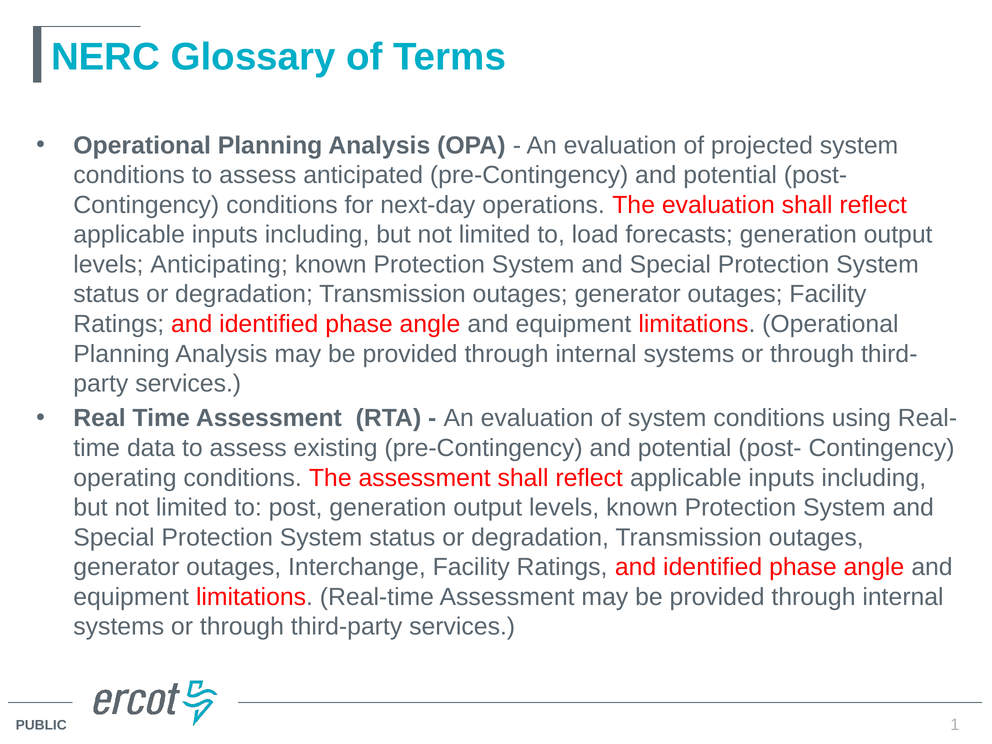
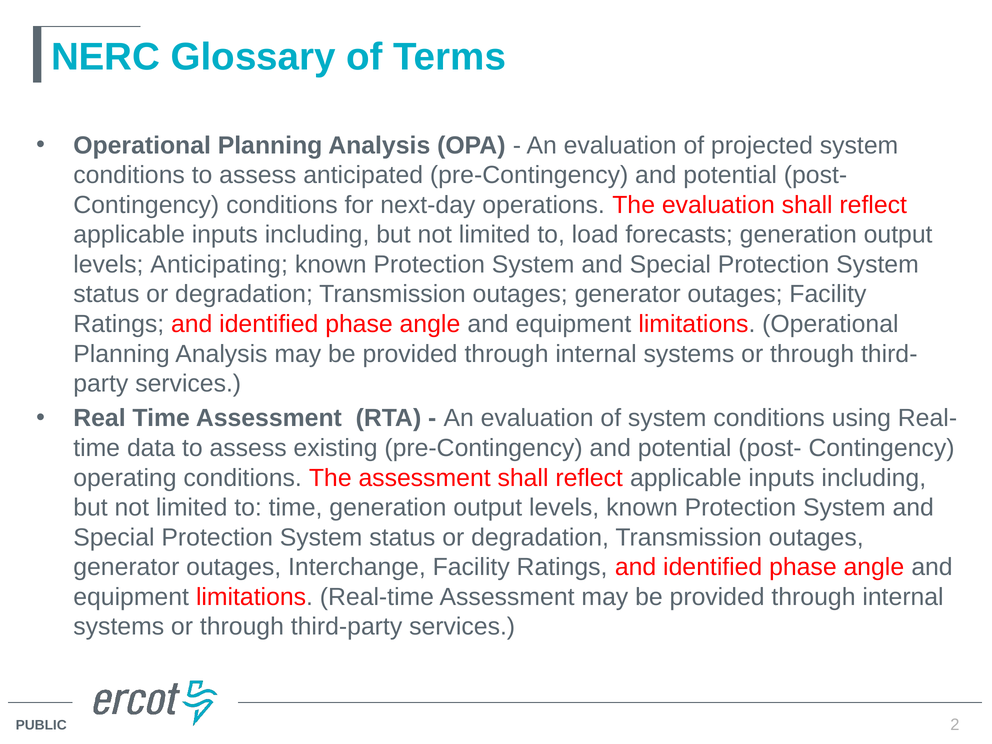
to post: post -> time (296, 508)
1: 1 -> 2 (955, 725)
